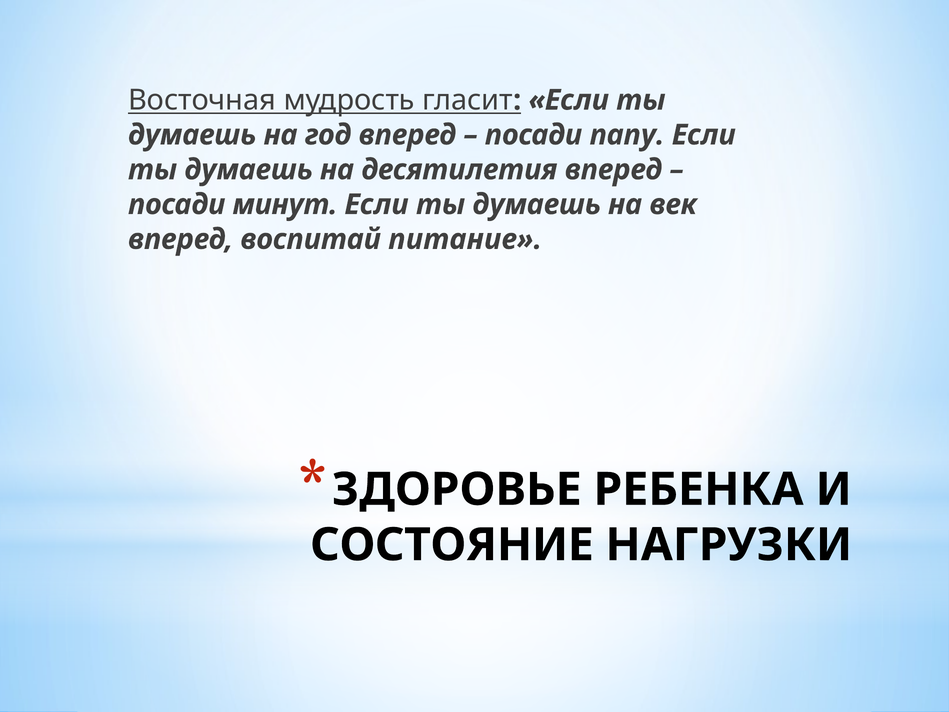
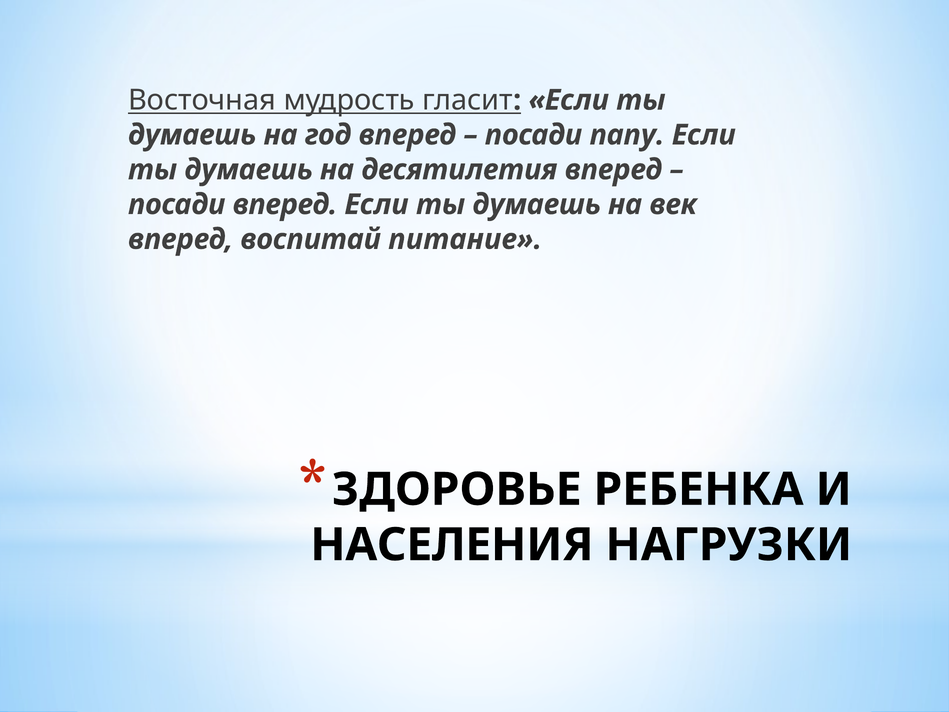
посади минут: минут -> вперед (285, 204)
СОСТОЯНИЕ: СОСТОЯНИЕ -> НАСЕЛЕНИЯ (452, 545)
